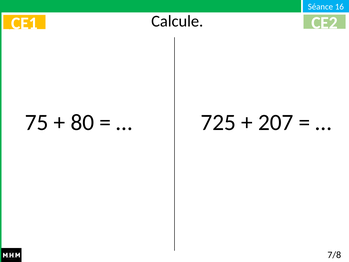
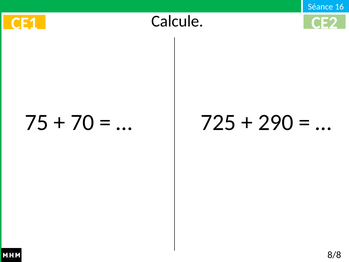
80: 80 -> 70 (82, 122)
207: 207 -> 290 (276, 122)
7/8: 7/8 -> 8/8 (334, 255)
